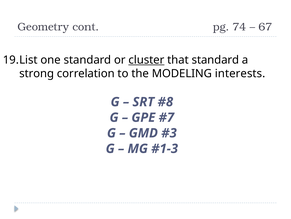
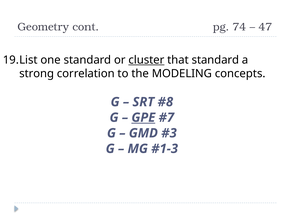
67: 67 -> 47 (265, 27)
interests: interests -> concepts (240, 73)
GPE underline: none -> present (143, 117)
